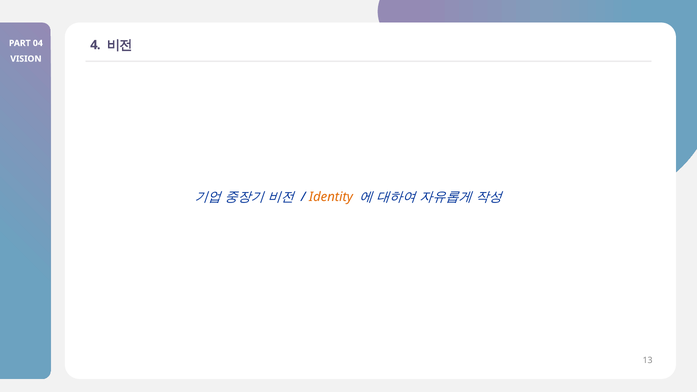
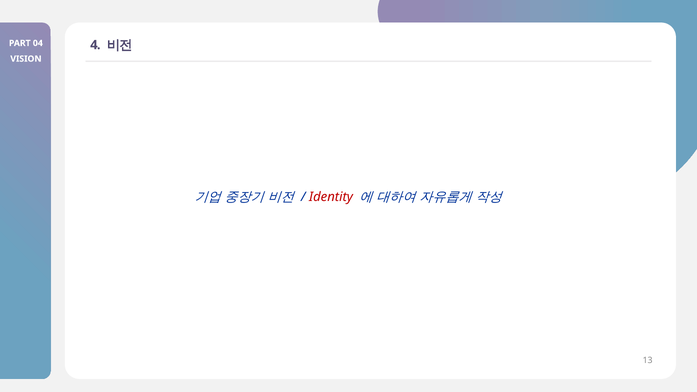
Identity colour: orange -> red (331, 197)
